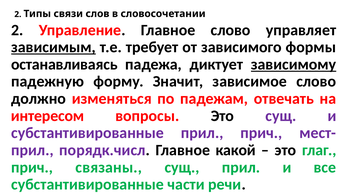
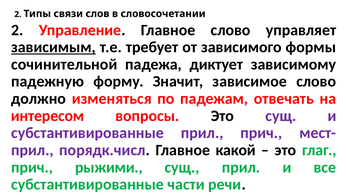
останавливаясь: останавливаясь -> сочинительной (64, 64)
зависимому underline: present -> none (294, 64)
связаны: связаны -> рыжими (109, 167)
